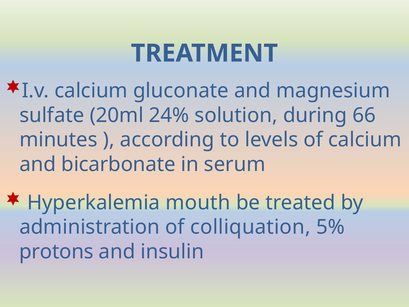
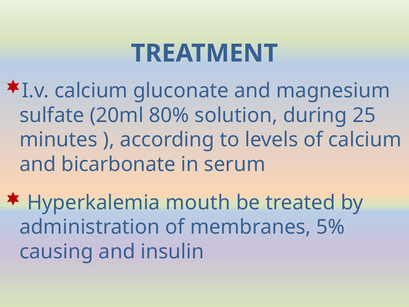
24%: 24% -> 80% (169, 115)
66: 66 -> 25 (364, 115)
colliquation: colliquation -> membranes (251, 227)
protons: protons -> causing (56, 252)
